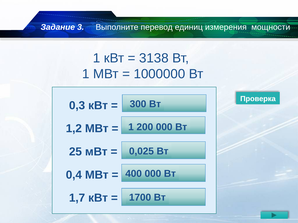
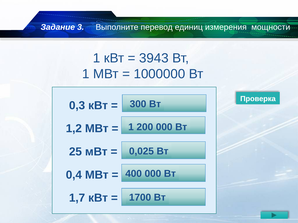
3138: 3138 -> 3943 (154, 58)
